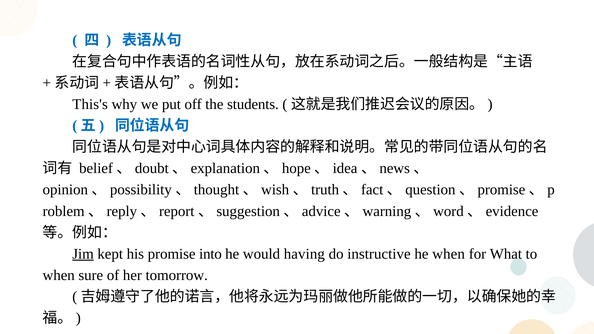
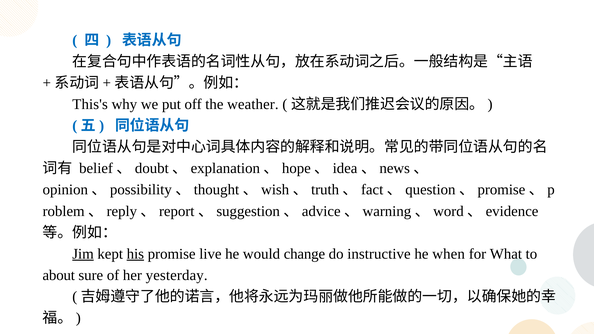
students: students -> weather (253, 104)
his underline: none -> present (135, 254)
into: into -> live (210, 254)
having: having -> change (304, 254)
when: when -> about (59, 275)
tomorrow: tomorrow -> yesterday (177, 275)
